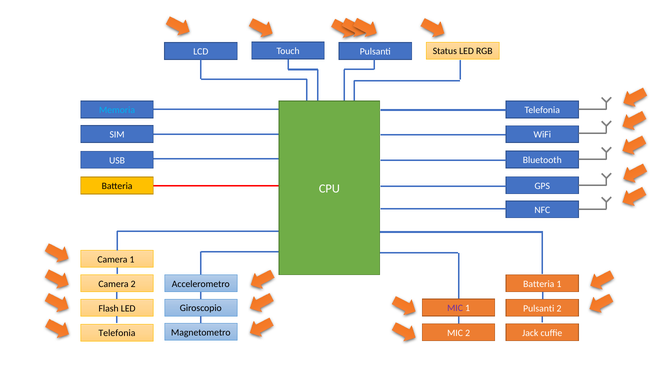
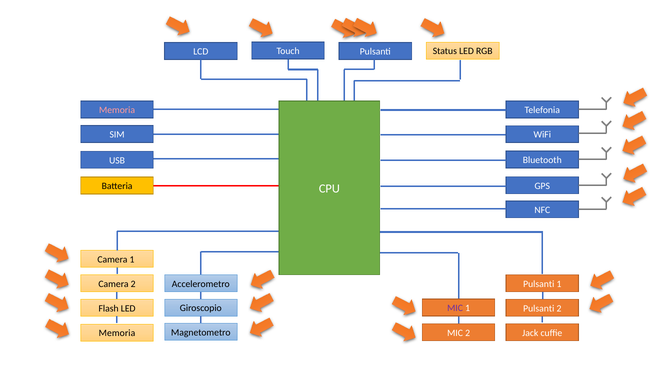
Memoria colour: light blue -> pink (117, 110)
Batteria: Batteria -> Pulsanti (539, 284)
Telefonia: Telefonia -> Memoria (117, 333)
